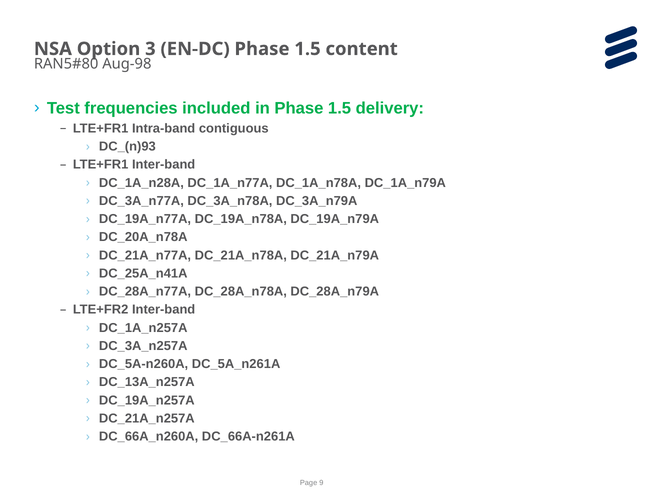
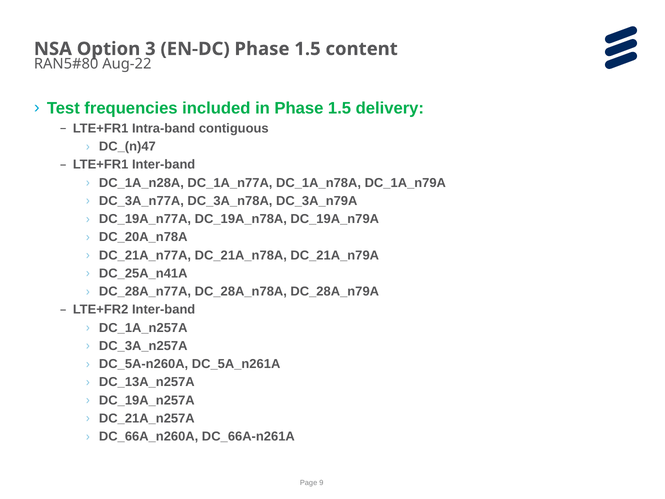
Aug-98: Aug-98 -> Aug-22 (127, 64)
DC_(n)93: DC_(n)93 -> DC_(n)47 (127, 146)
